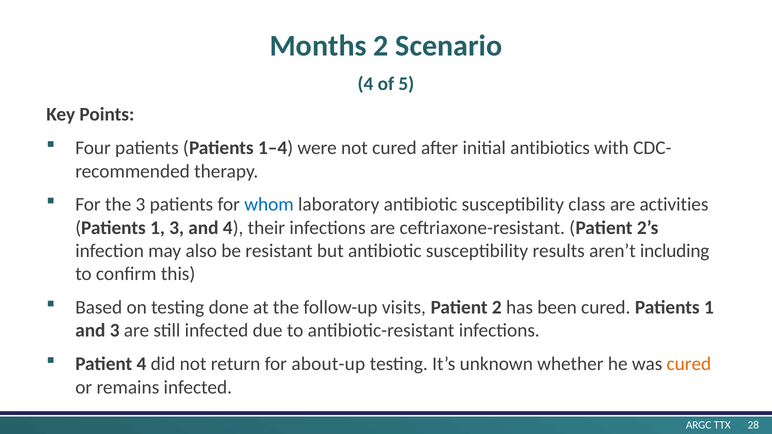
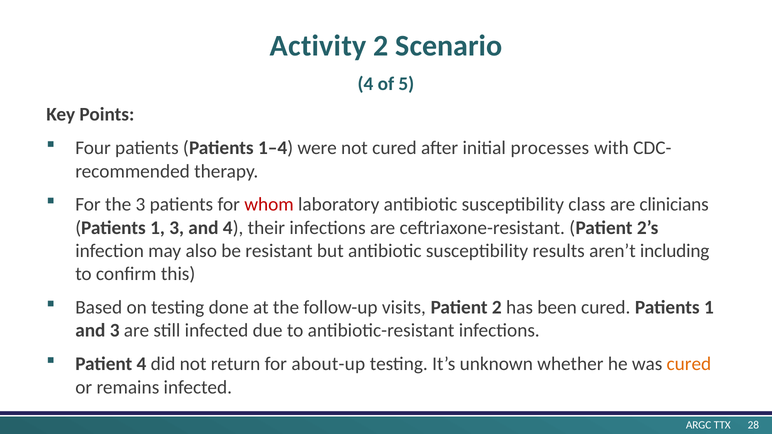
Months: Months -> Activity (318, 46)
antibiotics: antibiotics -> processes (550, 148)
whom colour: blue -> red (269, 205)
activities: activities -> clinicians (674, 205)
